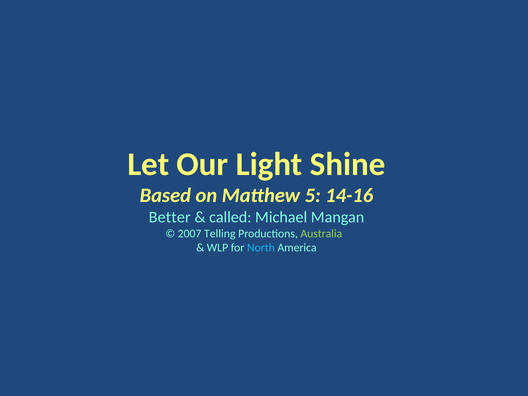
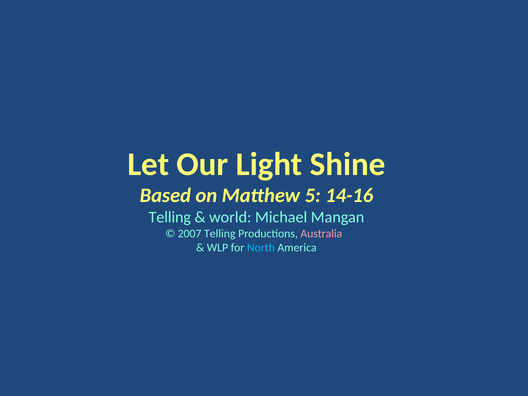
Better: Better -> Telling (170, 217)
called: called -> world (230, 217)
Australia colour: light green -> pink (321, 234)
